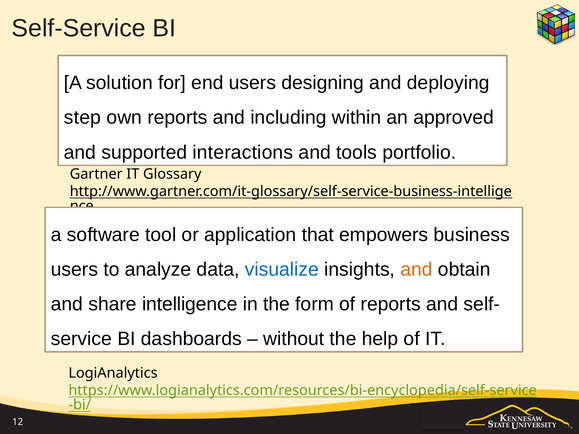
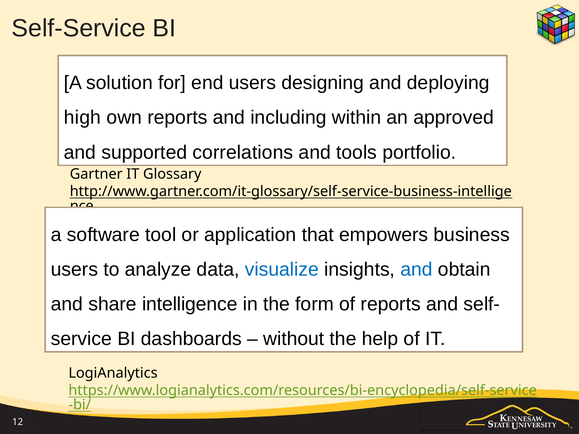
step: step -> high (82, 118)
interactions: interactions -> correlations (243, 152)
and colour: orange -> blue (417, 270)
